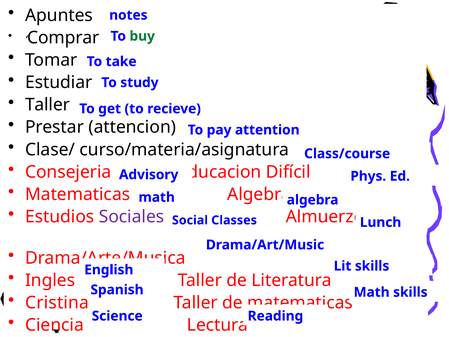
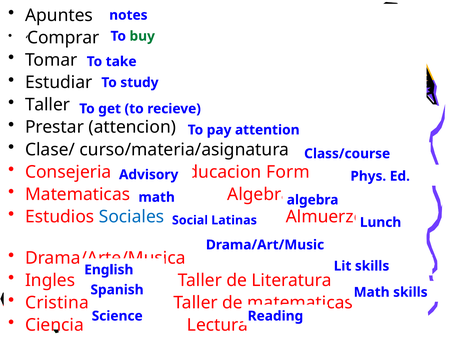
Difícil: Difícil -> Form (288, 172)
Sociales colour: purple -> blue (132, 217)
Classes: Classes -> Latinas (234, 220)
